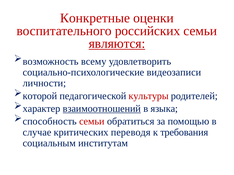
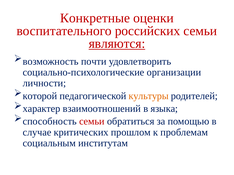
всему: всему -> почти (94, 62)
видеозаписи: видеозаписи -> организации (174, 73)
культуры colour: red -> orange (149, 96)
взаимоотношений underline: present -> none (102, 109)
переводя: переводя -> прошлом (131, 133)
требования: требования -> проблемам (184, 133)
